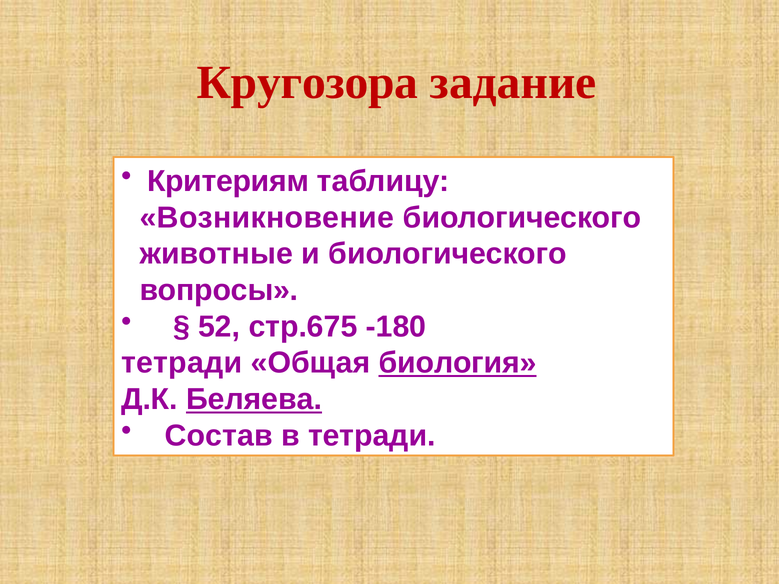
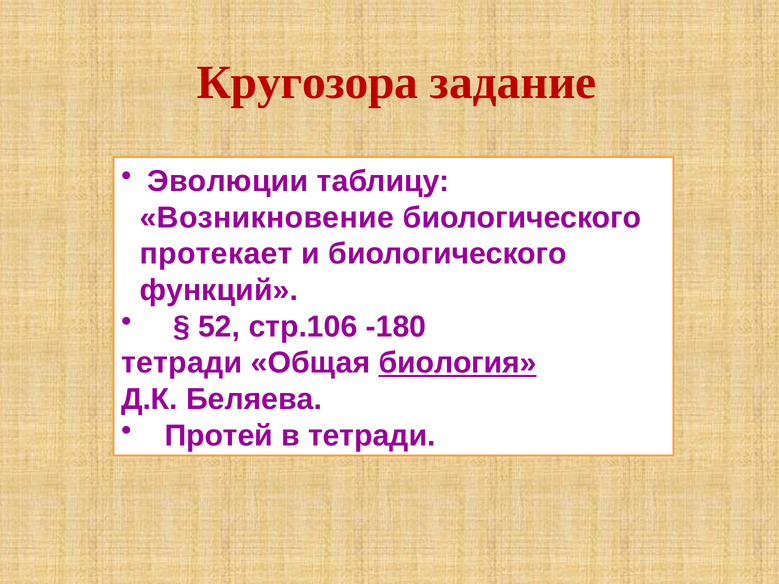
Критериям: Критериям -> Эволюции (228, 181)
животные: животные -> протекает (216, 254)
вопросы: вопросы -> функций (219, 290)
стр.675: стр.675 -> стр.106 (303, 327)
Беляева underline: present -> none (254, 399)
Состав: Состав -> Протей (219, 436)
